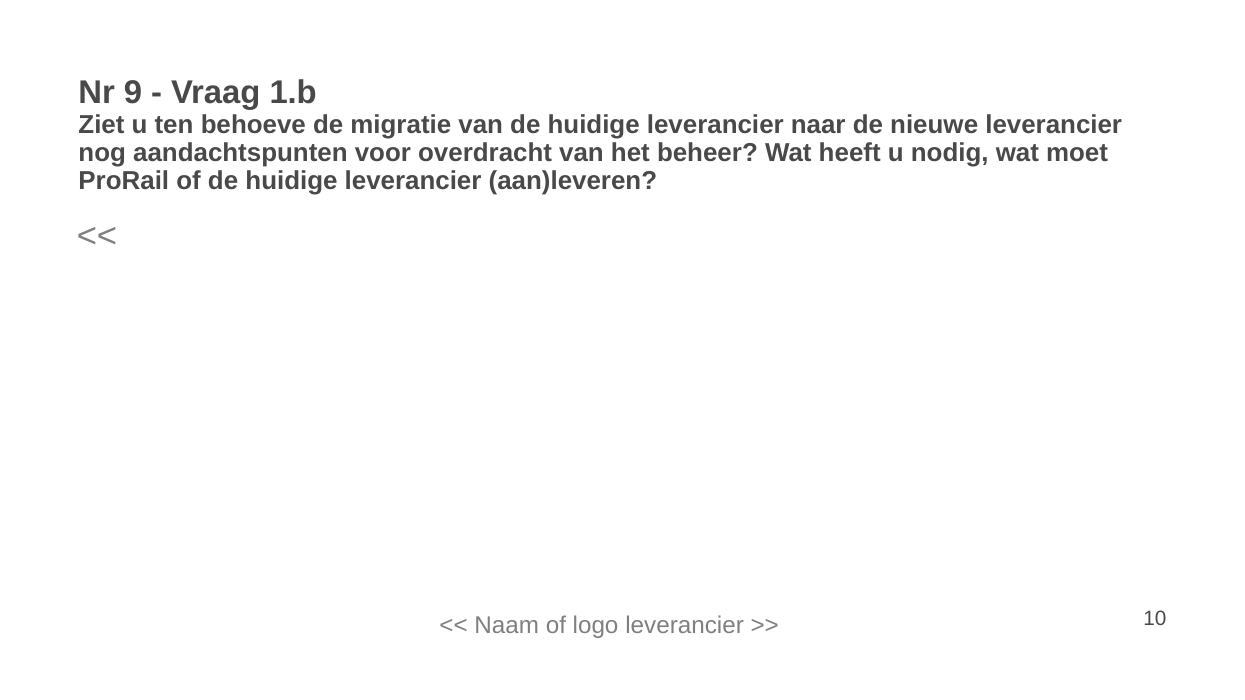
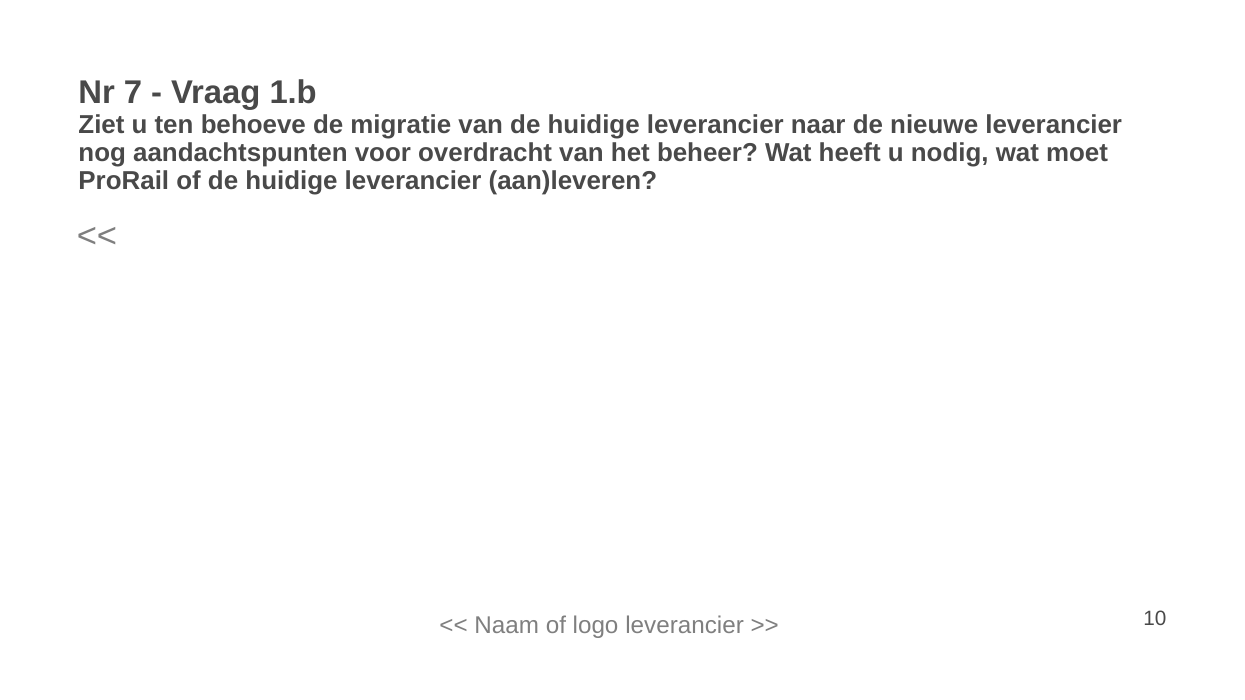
9: 9 -> 7 (133, 93)
